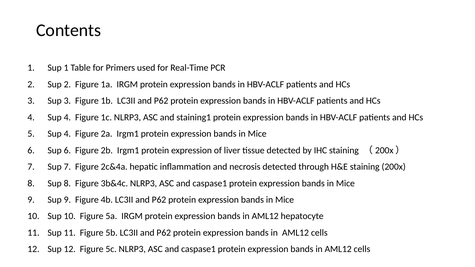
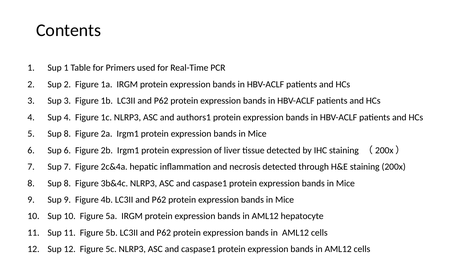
staining1: staining1 -> authors1 (194, 117)
5 Sup 4: 4 -> 8 (67, 134)
